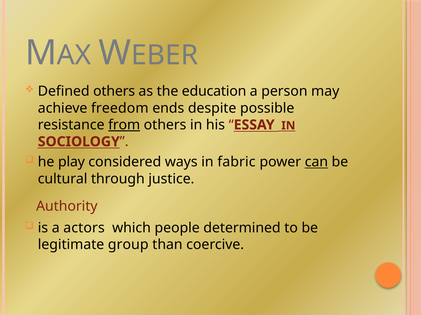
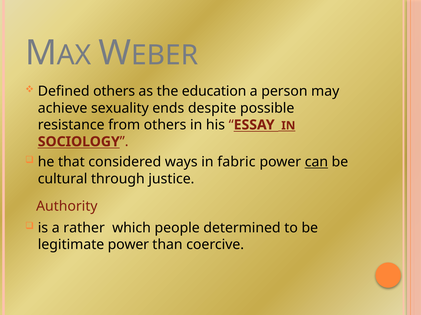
freedom: freedom -> sexuality (120, 108)
from underline: present -> none (124, 125)
play: play -> that (71, 162)
actors: actors -> rather (84, 228)
legitimate group: group -> power (128, 245)
